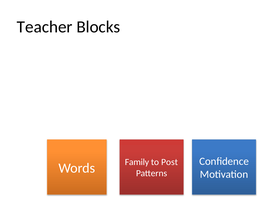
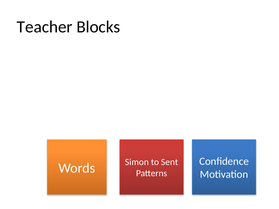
Family: Family -> Simon (137, 162)
Post: Post -> Sent (170, 162)
